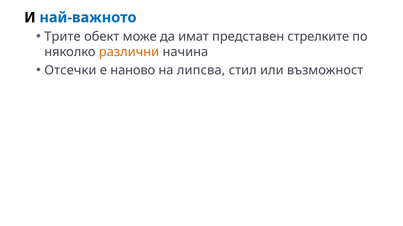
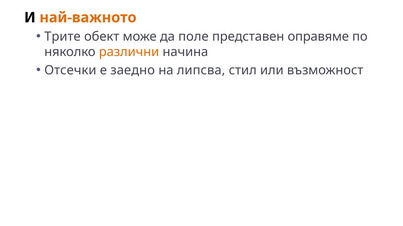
най-важното colour: blue -> orange (88, 18)
имат: имат -> поле (193, 37)
стрелките: стрелките -> оправяме (318, 37)
наново: наново -> заедно (133, 70)
